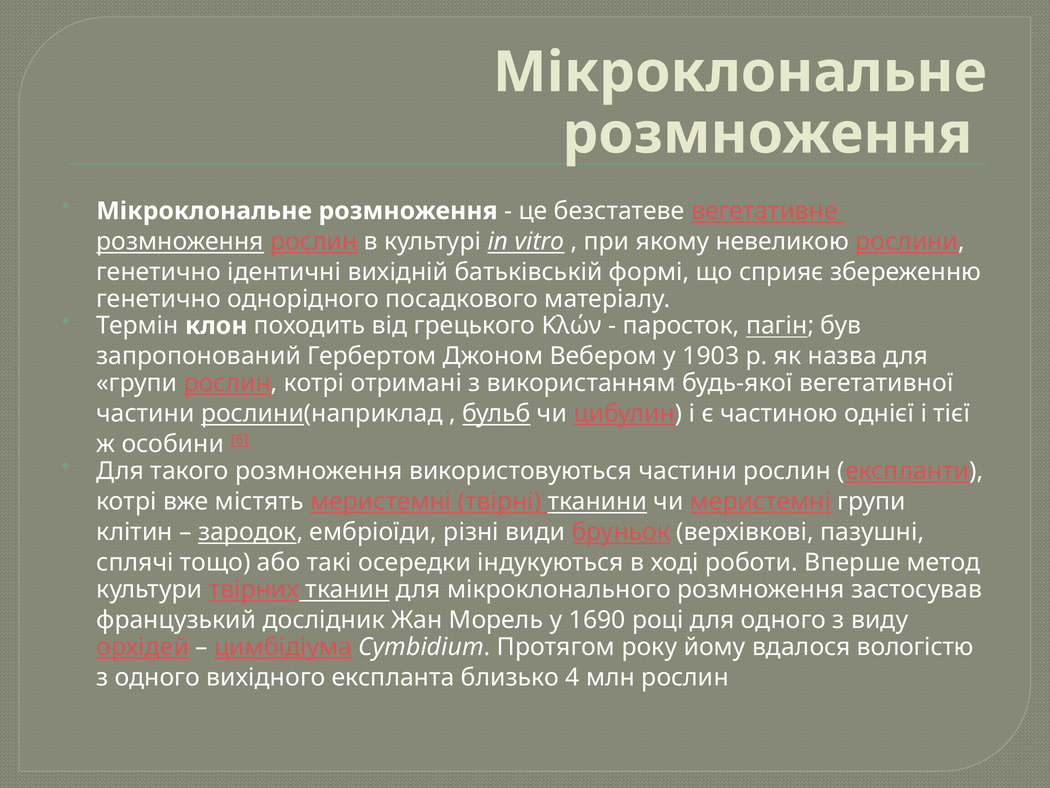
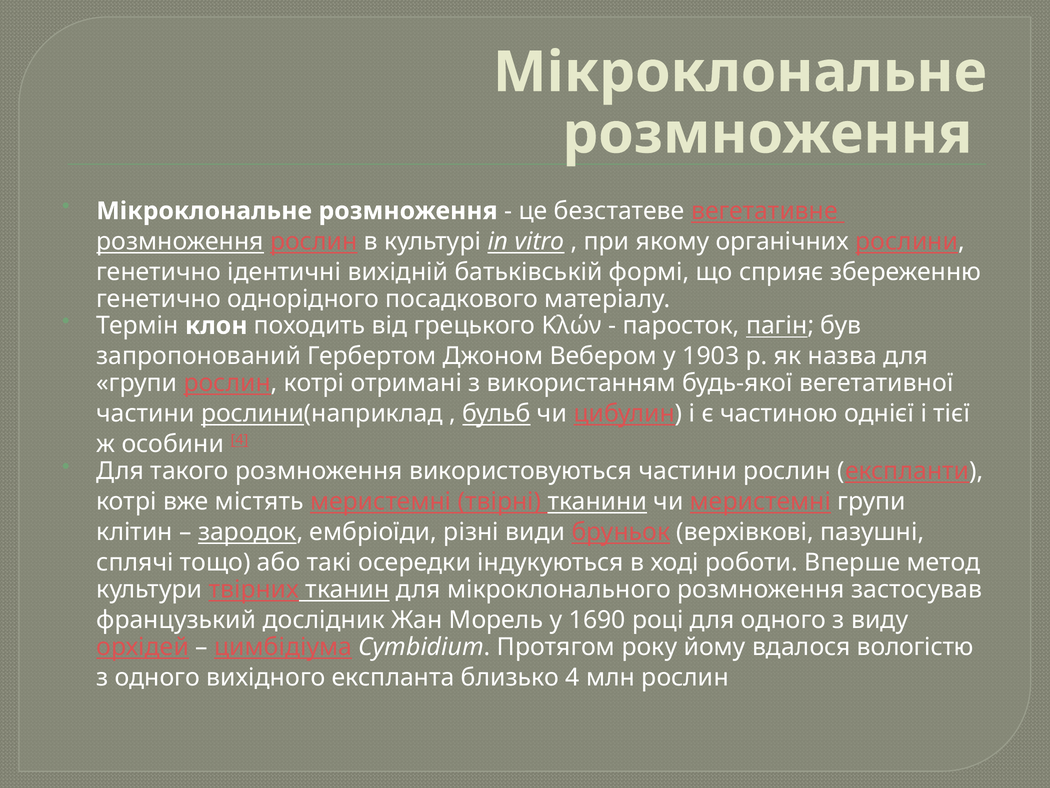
невеликою: невеликою -> органічних (782, 241)
особини 6: 6 -> 4 (239, 440)
